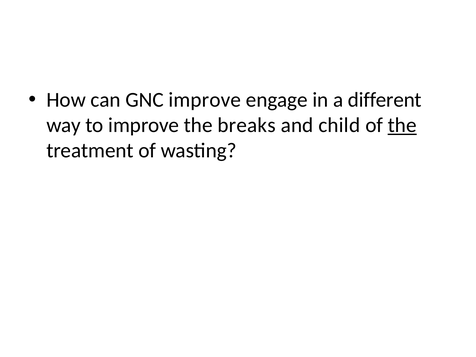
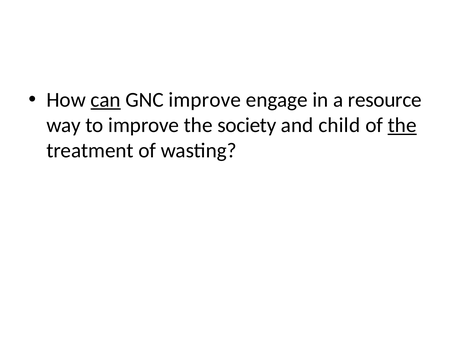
can underline: none -> present (106, 100)
different: different -> resource (385, 100)
breaks: breaks -> society (247, 125)
